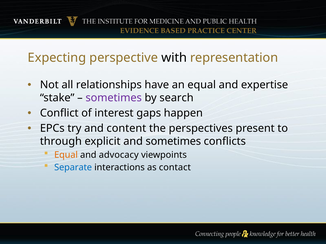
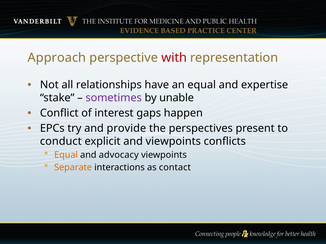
Expecting: Expecting -> Approach (57, 58)
with colour: black -> red (174, 58)
search: search -> unable (177, 98)
content: content -> provide (126, 128)
through: through -> conduct (61, 141)
and sometimes: sometimes -> viewpoints (173, 141)
Separate colour: blue -> orange (73, 168)
